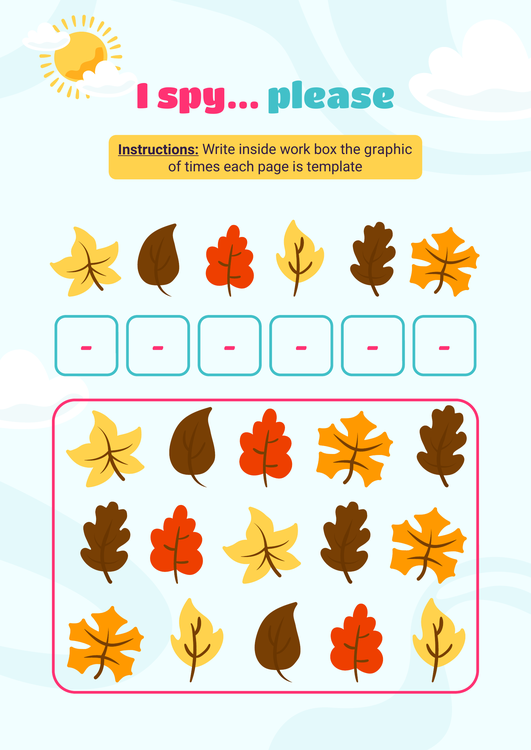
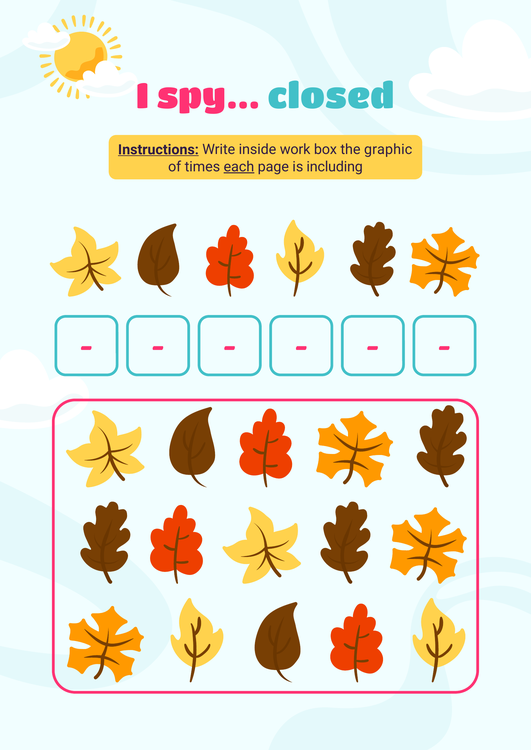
please: please -> closed (331, 97)
each underline: none -> present (239, 167)
template: template -> including (335, 167)
